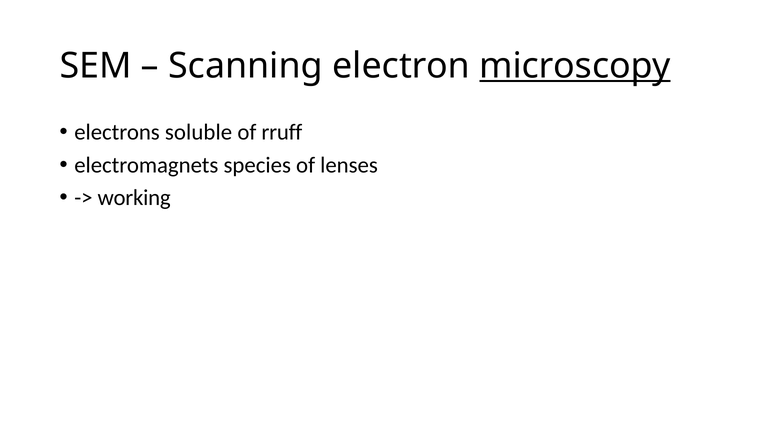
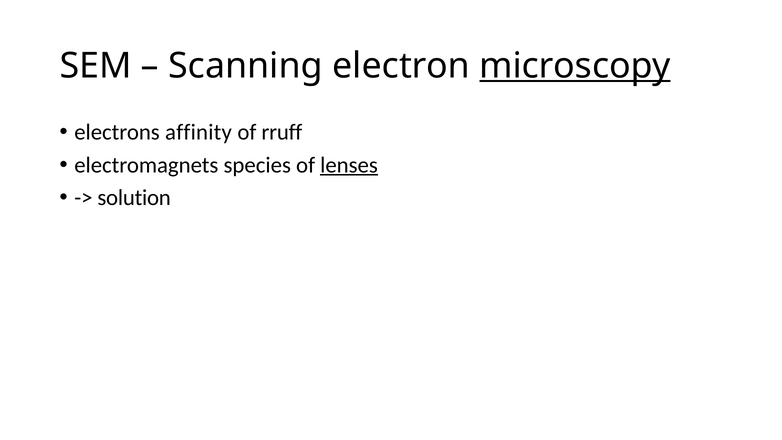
soluble: soluble -> affinity (198, 132)
lenses underline: none -> present (349, 165)
working: working -> solution (134, 198)
